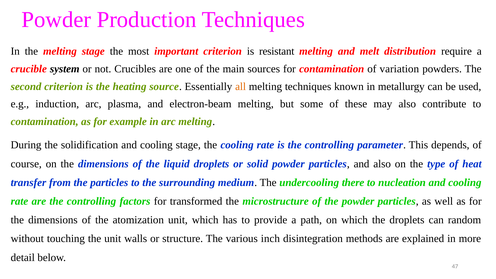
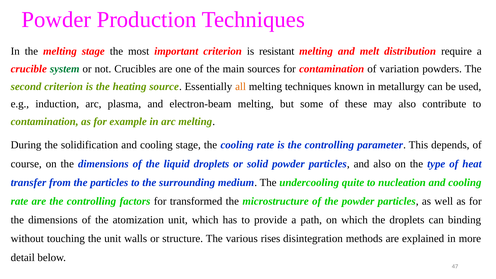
system colour: black -> green (65, 69)
there: there -> quite (353, 183)
random: random -> binding (465, 220)
inch: inch -> rises (271, 239)
